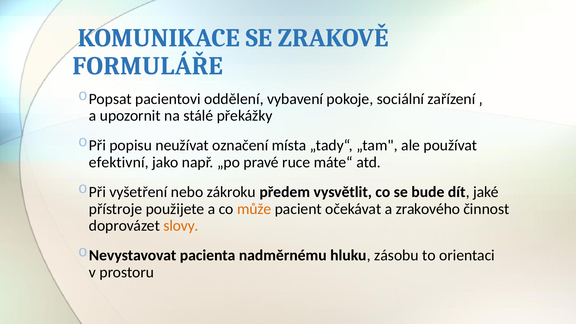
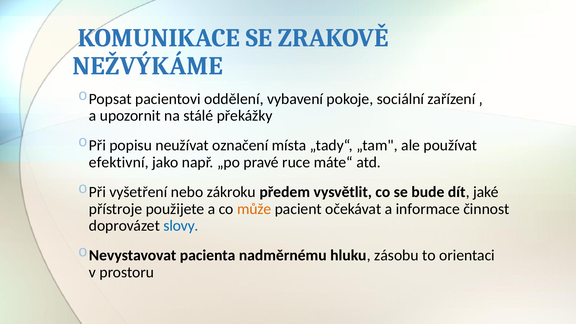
FORMULÁŘE: FORMULÁŘE -> NEŽVÝKÁME (148, 66)
zrakového: zrakového -> informace (428, 209)
slovy colour: orange -> blue (181, 226)
